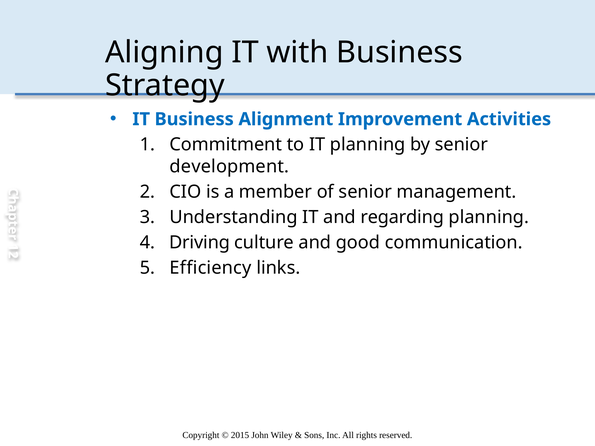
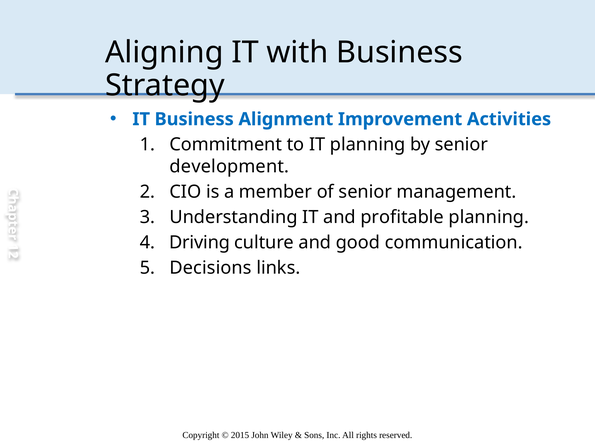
regarding: regarding -> profitable (402, 217)
Efficiency: Efficiency -> Decisions (211, 268)
